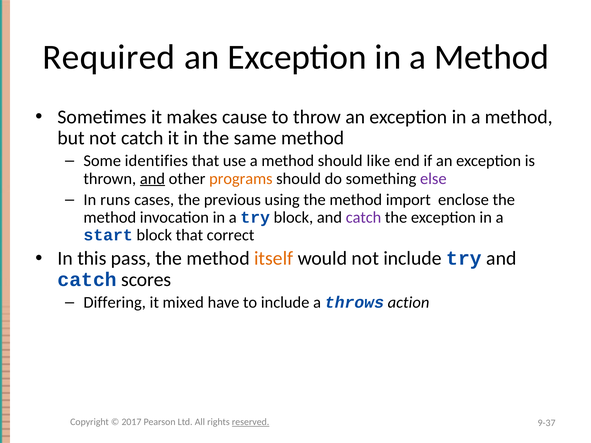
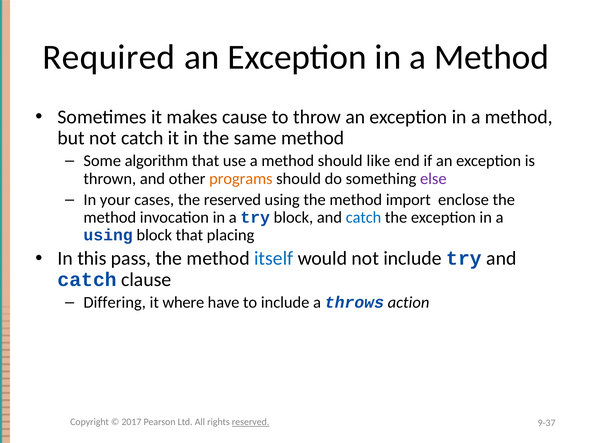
identifies: identifies -> algorithm (156, 161)
and underline: present -> none (152, 179)
runs: runs -> your (115, 200)
the previous: previous -> reserved (232, 200)
catch colour: purple -> blue (364, 217)
start: start -> using (108, 235)
correct: correct -> placing (231, 235)
itself colour: orange -> blue (274, 259)
scores: scores -> clause (146, 280)
mixed: mixed -> where (183, 303)
